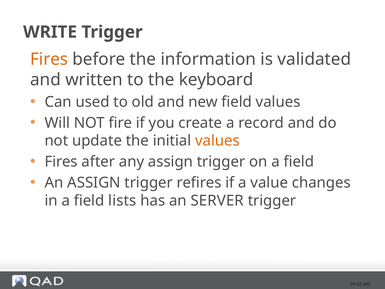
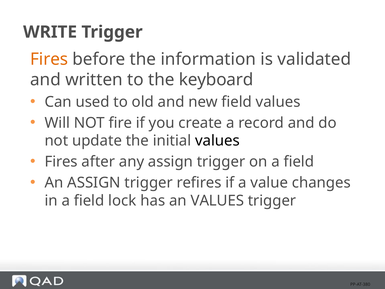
values colour: orange -> black (217, 141)
lists: lists -> lock (122, 200)
an SERVER: SERVER -> VALUES (217, 200)
